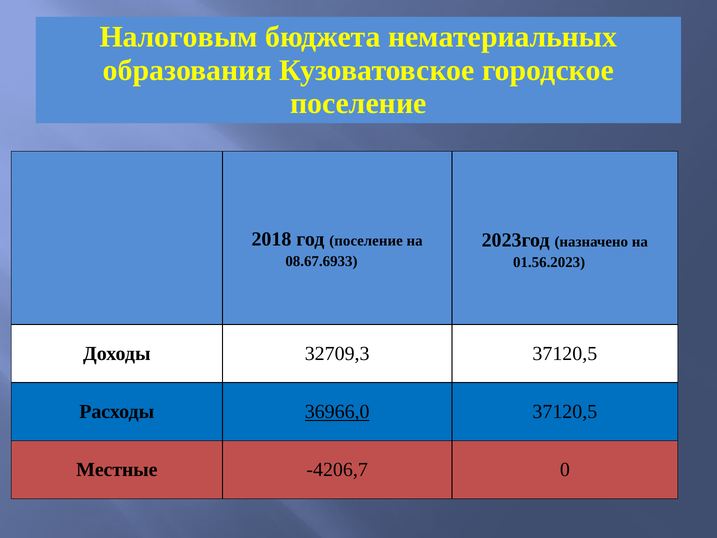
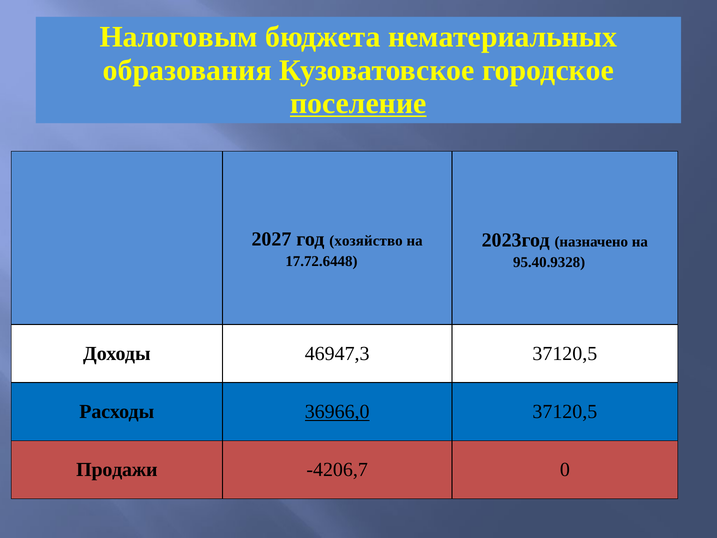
поселение underline: none -> present (358, 103)
2018: 2018 -> 2027 (271, 239)
год поселение: поселение -> хозяйство (366, 241)
08.67.6933: 08.67.6933 -> 17.72.6448 (321, 261)
01.56.2023: 01.56.2023 -> 95.40.9328 (549, 262)
32709,3: 32709,3 -> 46947,3 (337, 354)
Местные: Местные -> Продажи (117, 470)
